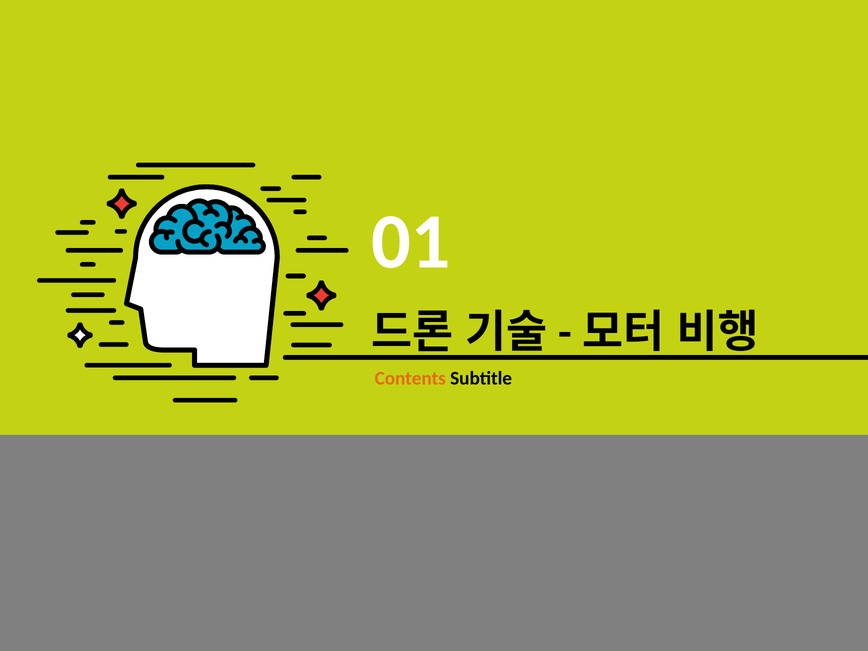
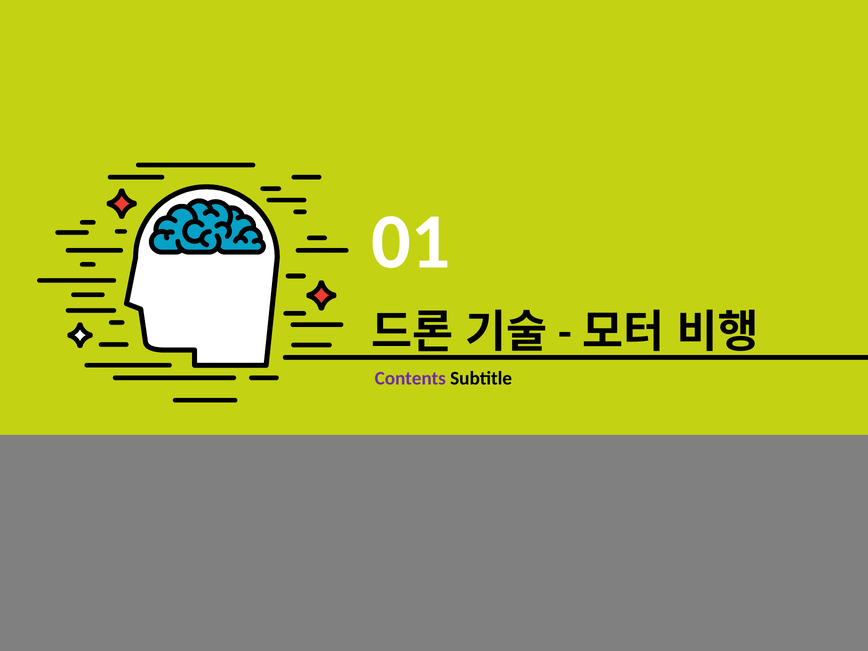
Contents colour: orange -> purple (410, 378)
